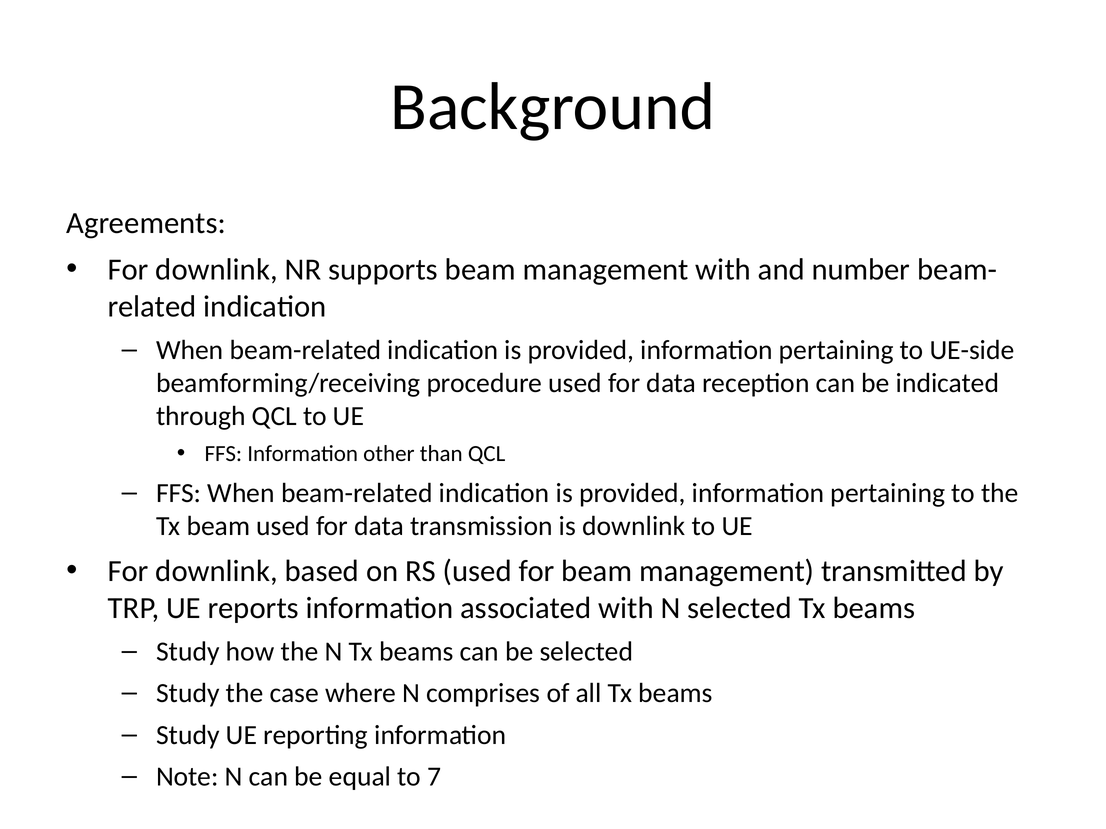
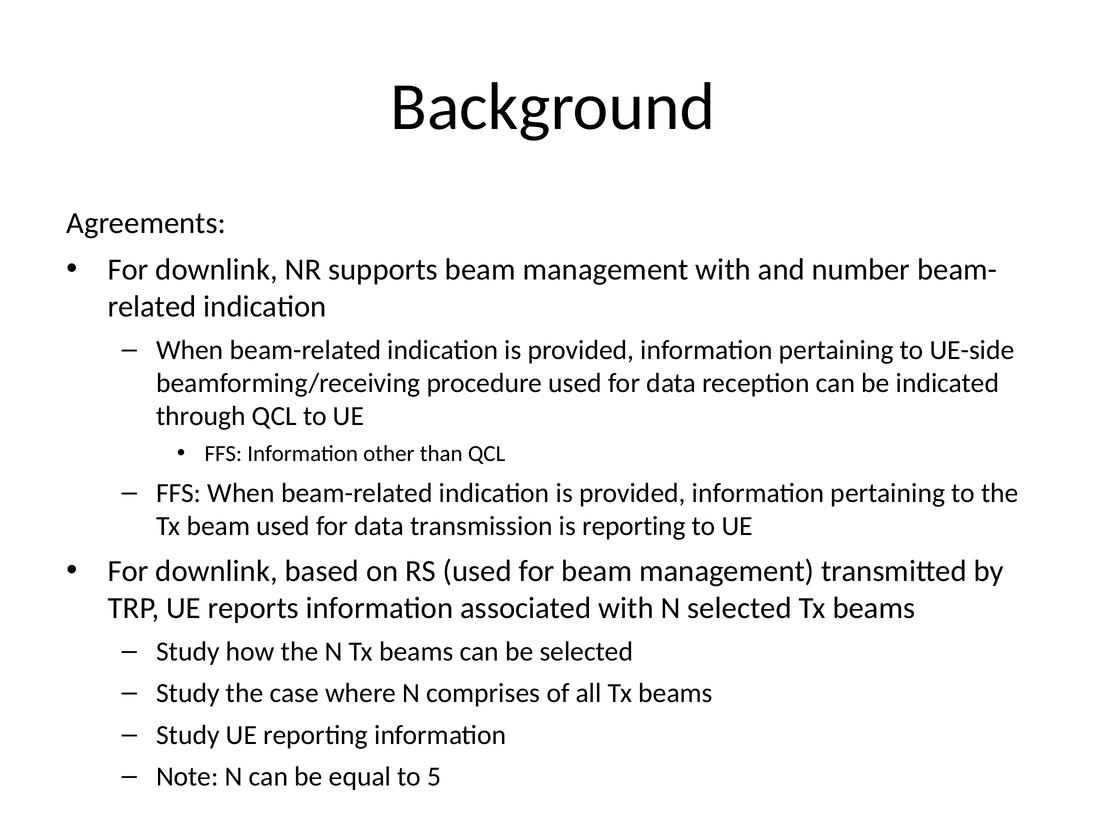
is downlink: downlink -> reporting (634, 527)
7: 7 -> 5 (434, 777)
